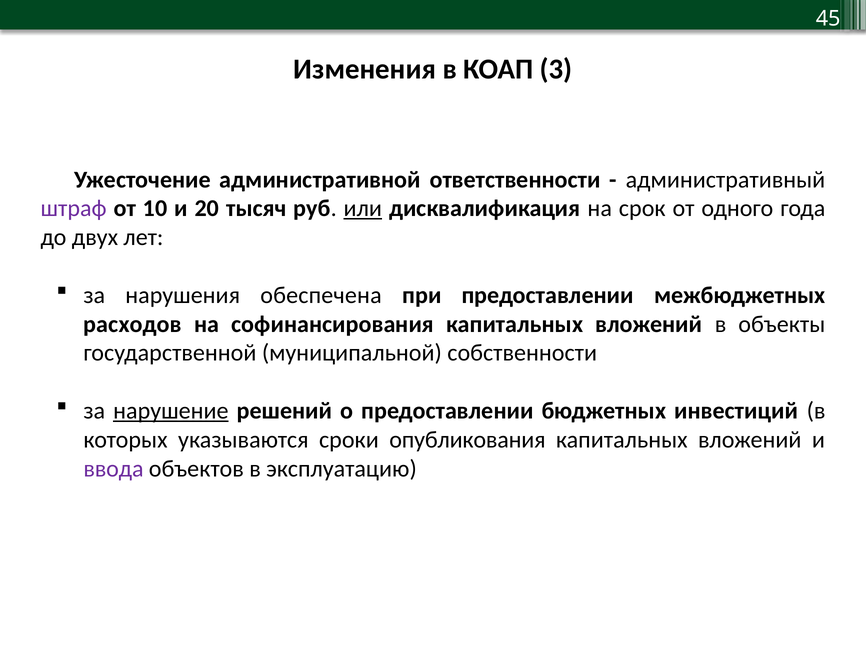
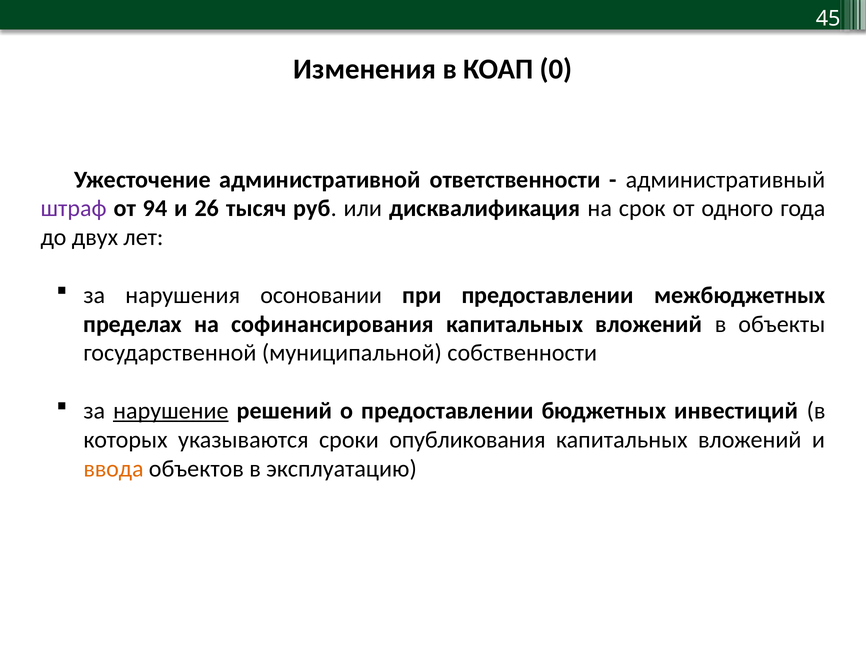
3: 3 -> 0 (556, 69)
10: 10 -> 94 (155, 208)
20: 20 -> 26 (207, 208)
или underline: present -> none (363, 208)
обеспечена: обеспечена -> осоновании (321, 295)
расходов: расходов -> пределах (133, 324)
ввода colour: purple -> orange (113, 468)
